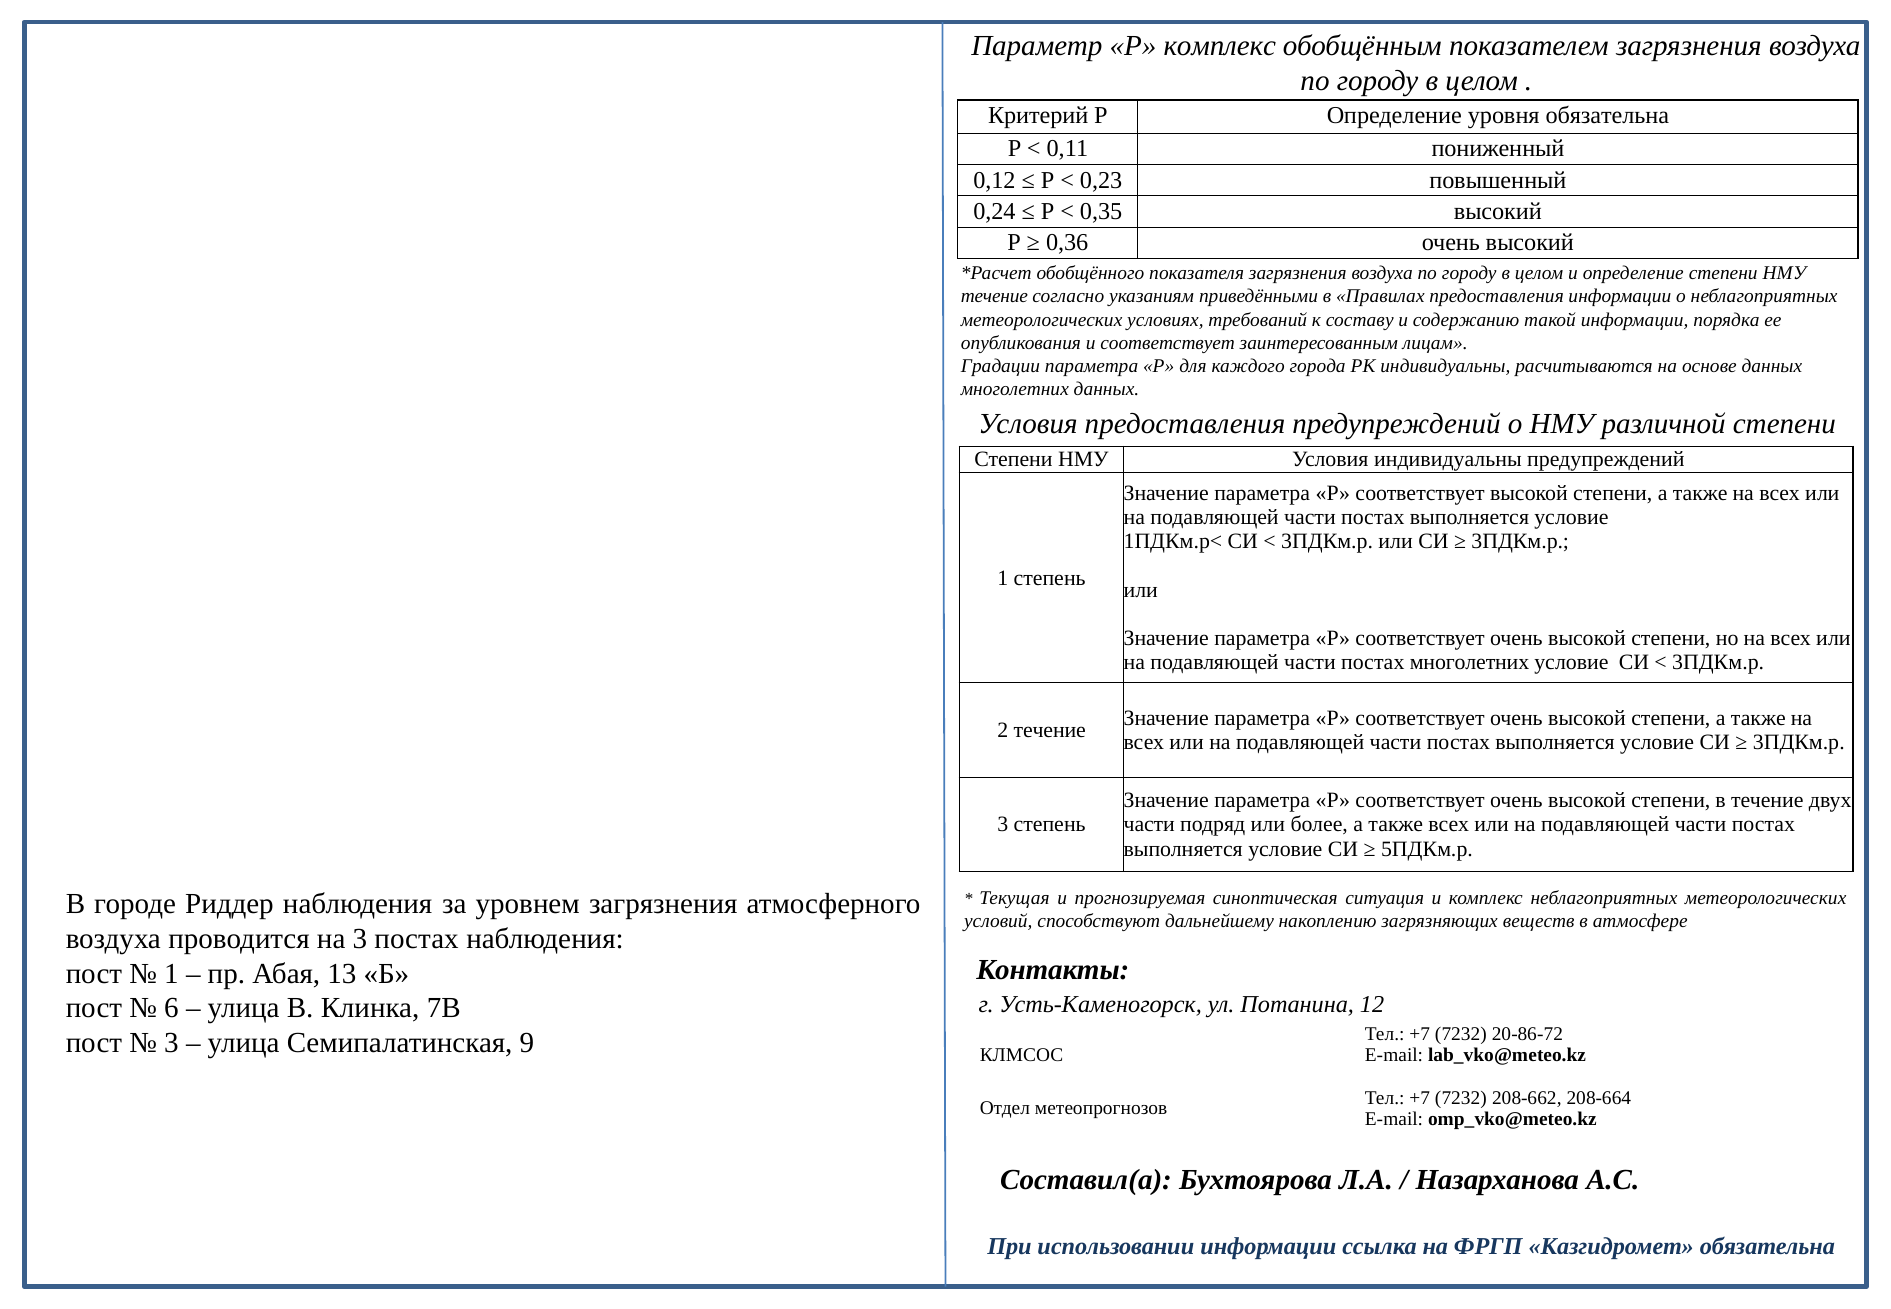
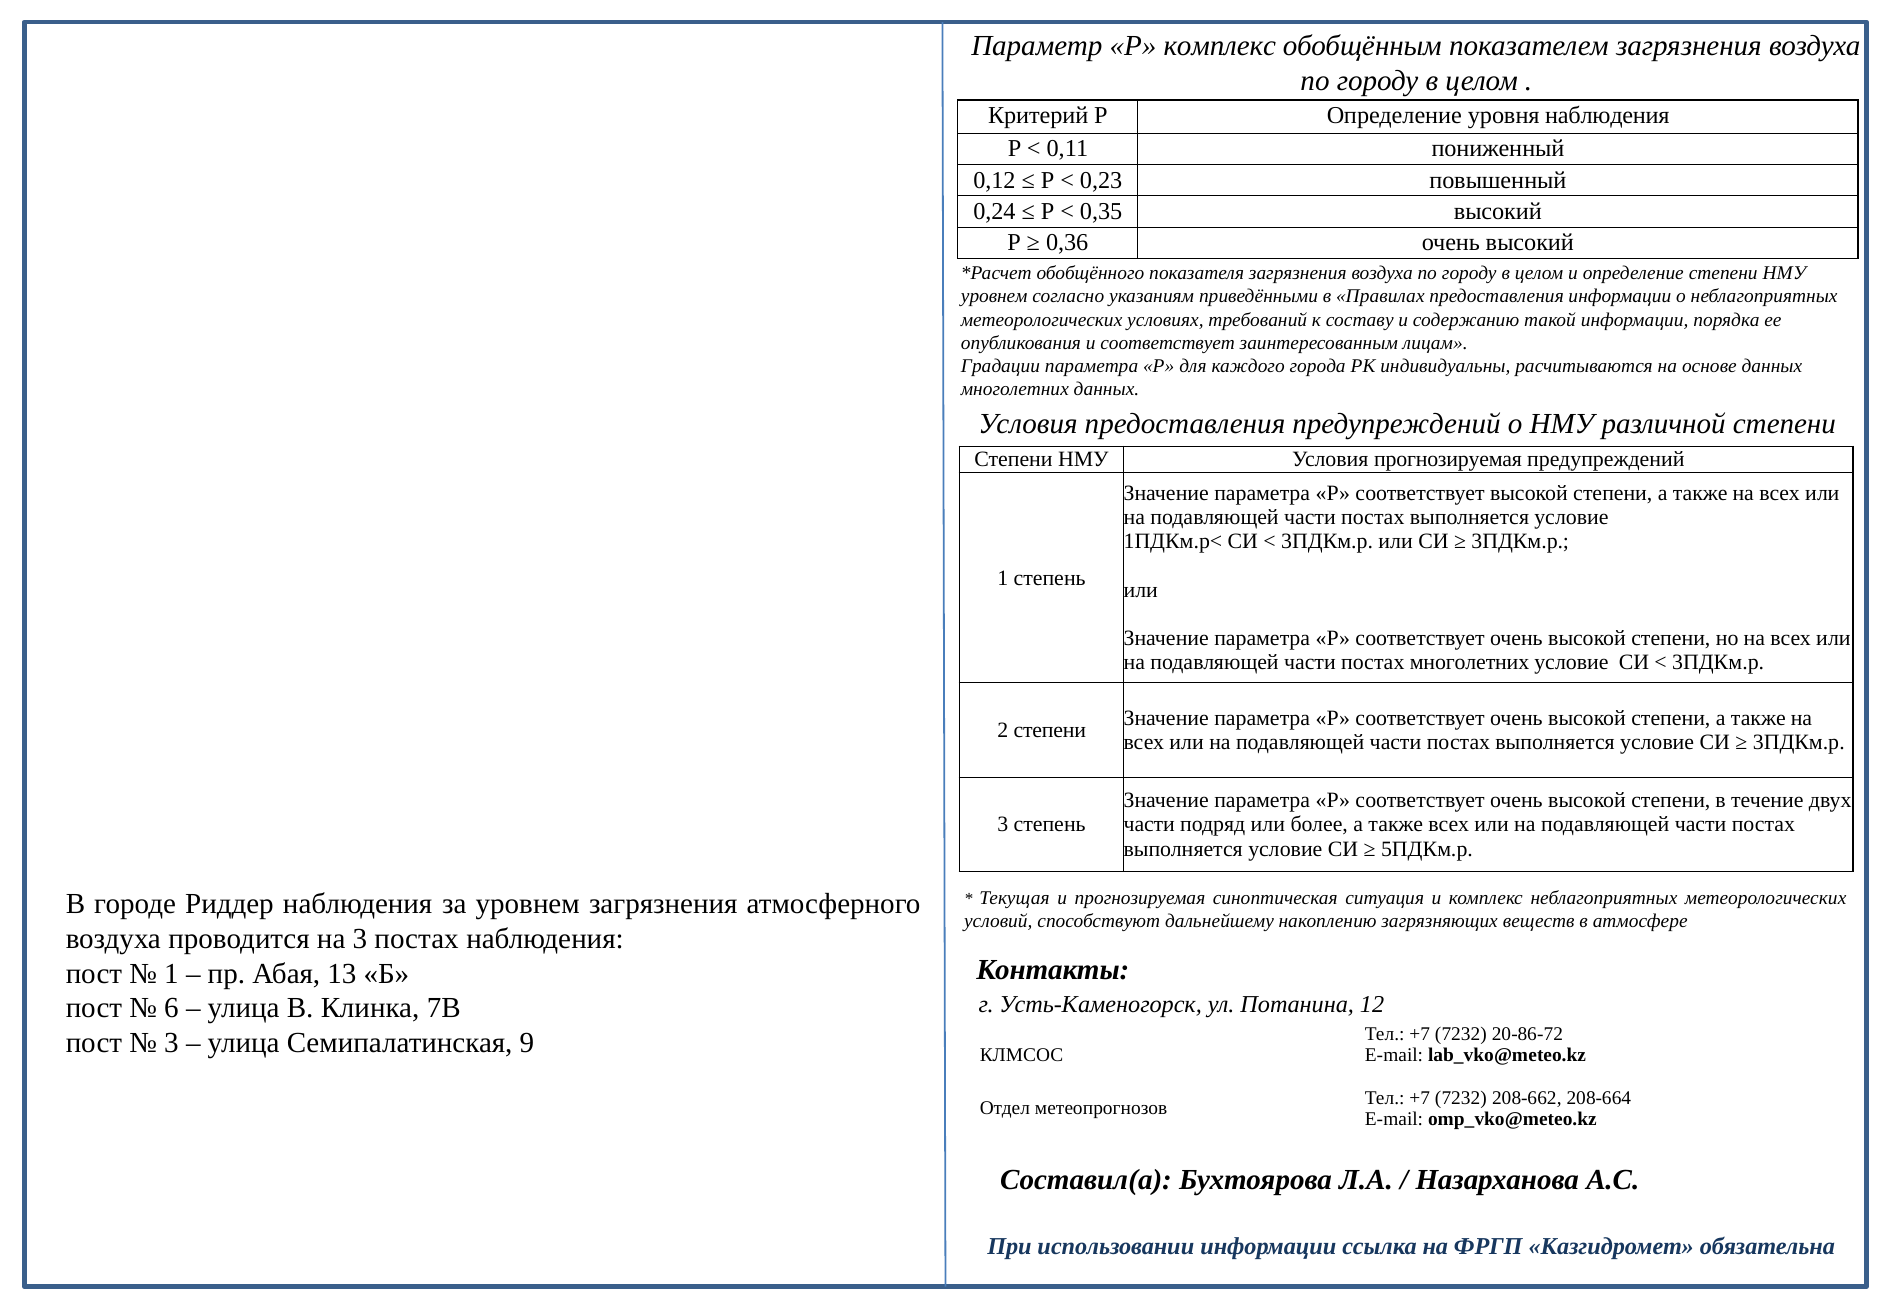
уровня обязательна: обязательна -> наблюдения (1607, 115)
течение: течение -> уровнем (994, 297)
Условия индивидуальны: индивидуальны -> прогнозируемая (1448, 460)
2 течение: течение -> степени (1050, 730)
